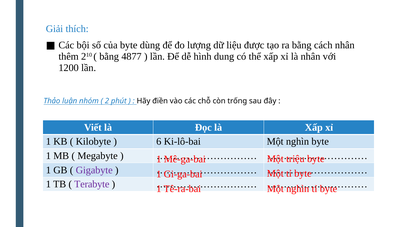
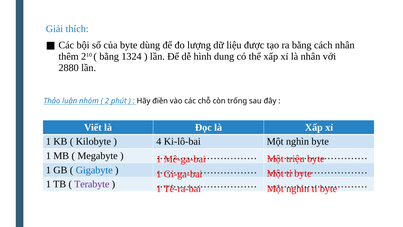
4877: 4877 -> 1324 (132, 56)
1200: 1200 -> 2880 (69, 68)
6: 6 -> 4 (159, 141)
Gigabyte colour: purple -> blue (94, 170)
